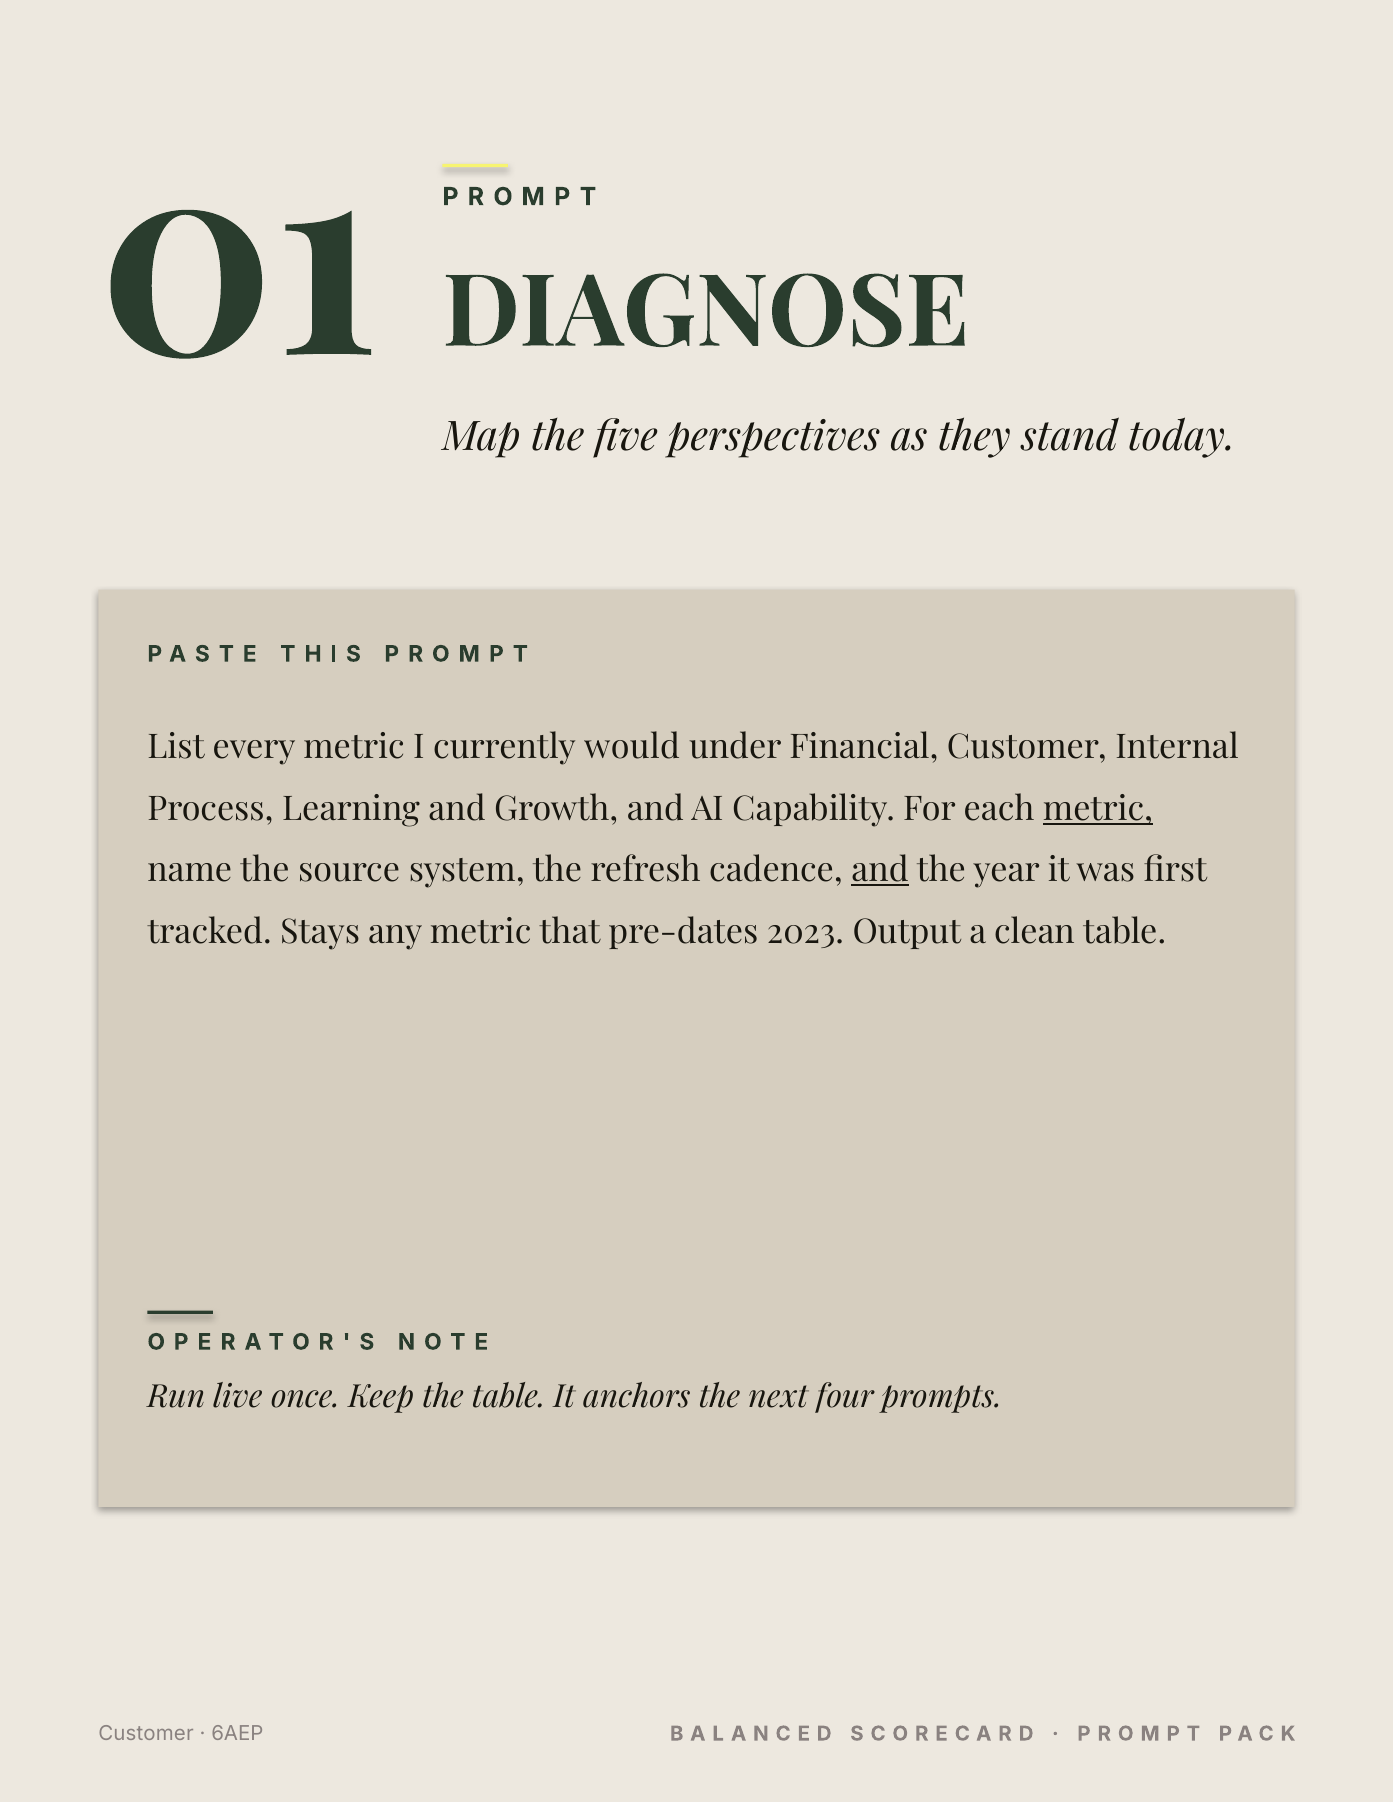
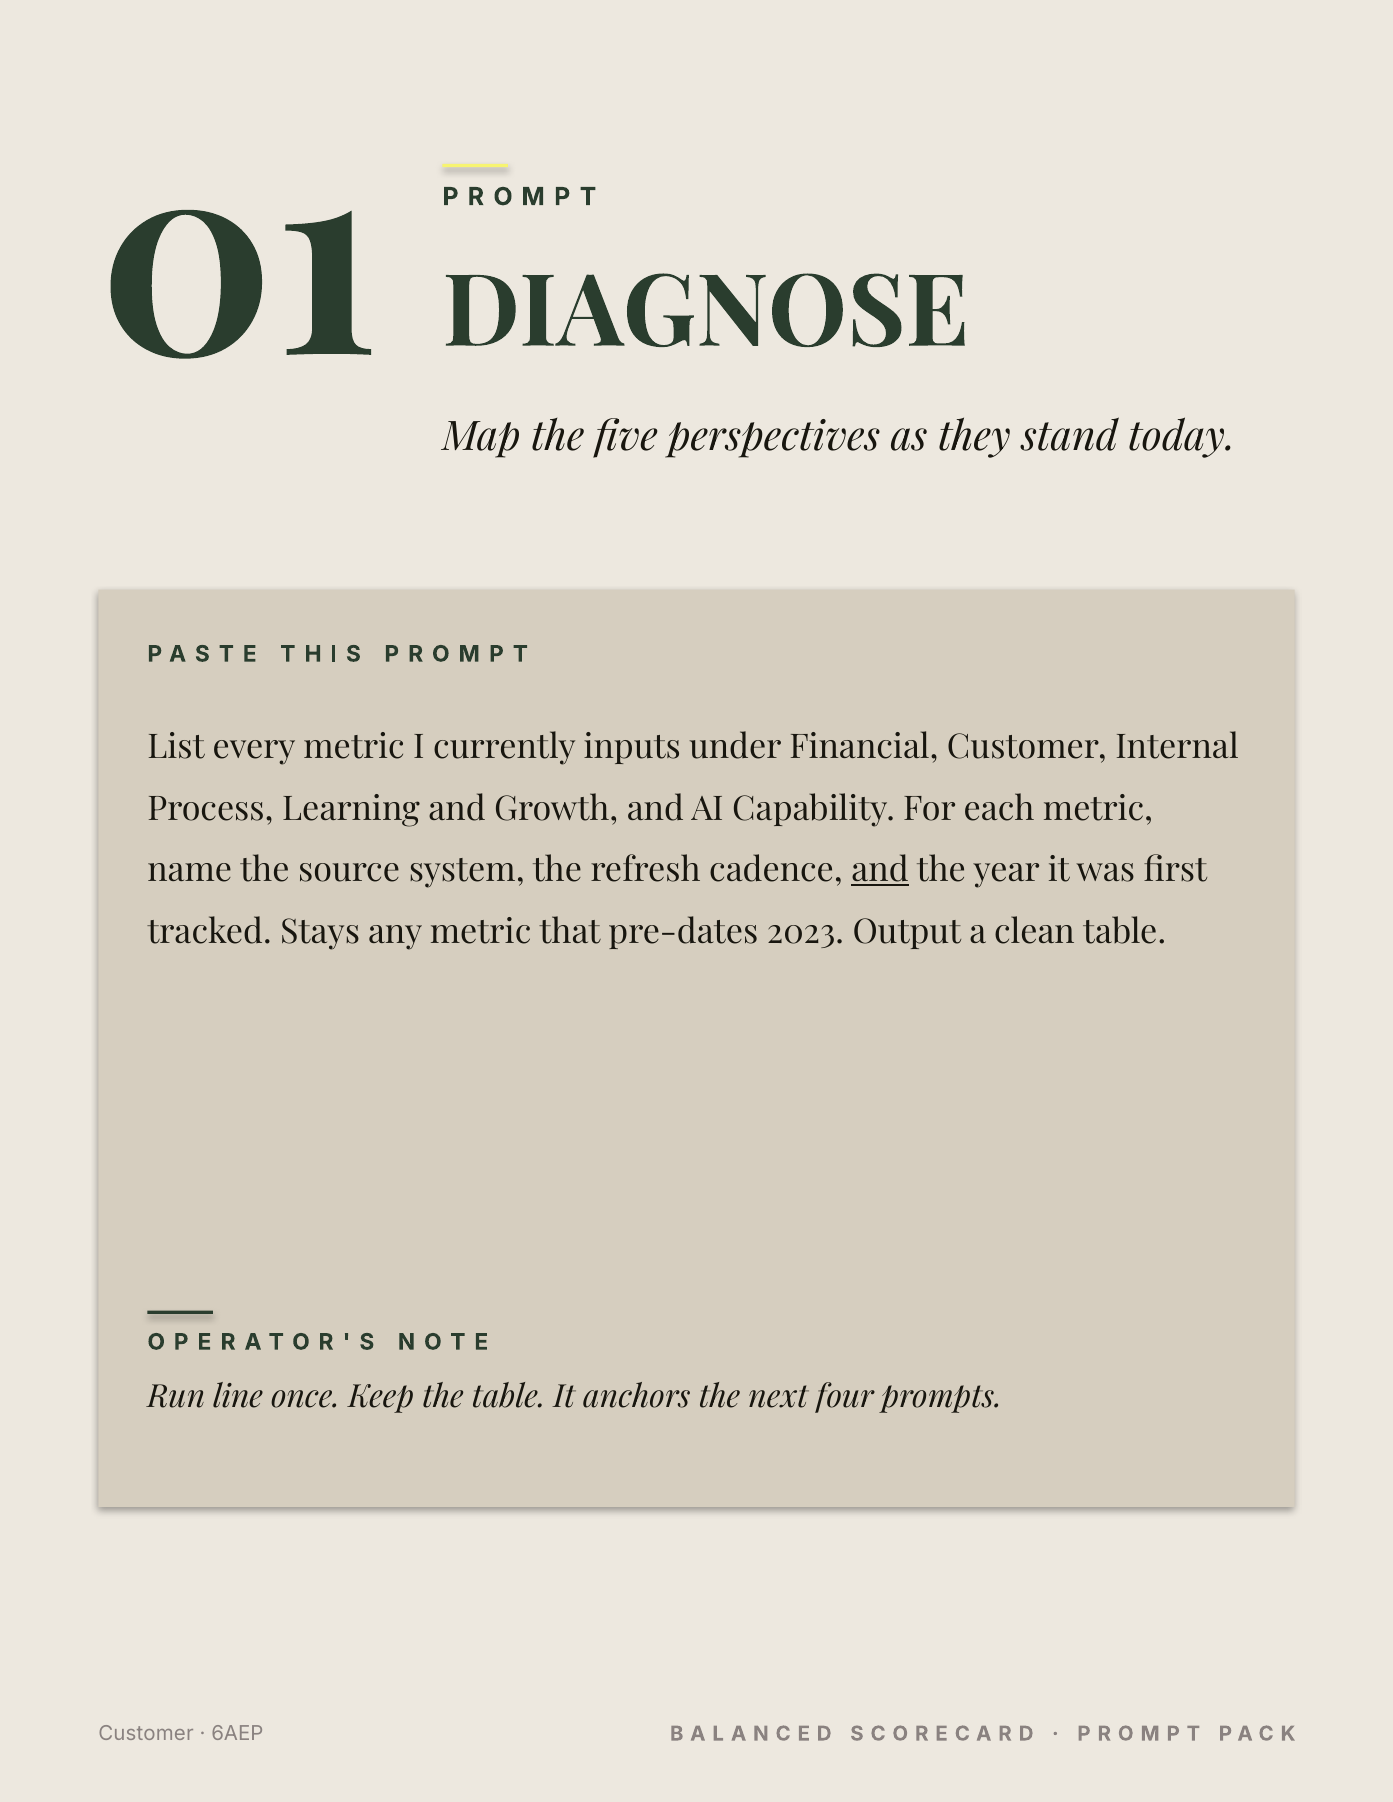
would: would -> inputs (632, 748)
metric underline: present -> none (1098, 809)
live: live -> line (238, 1398)
